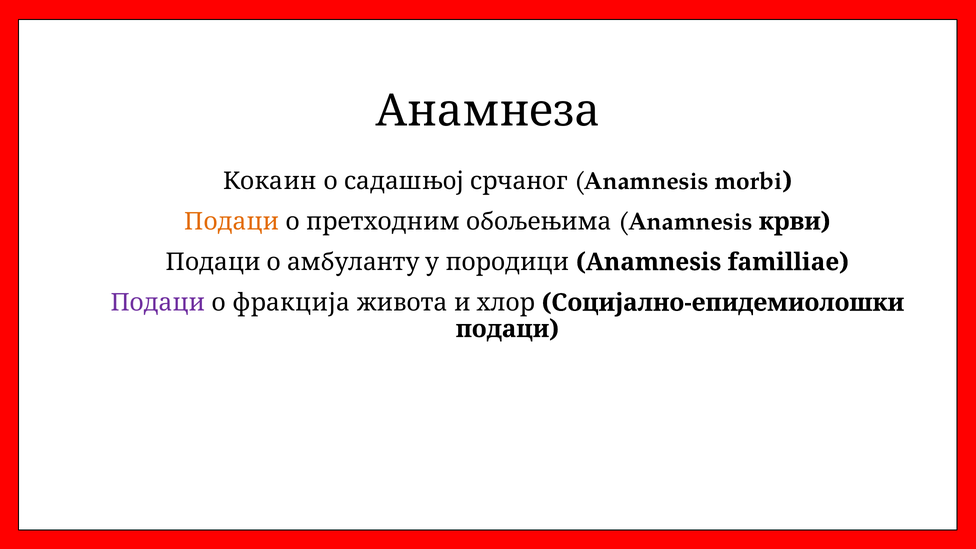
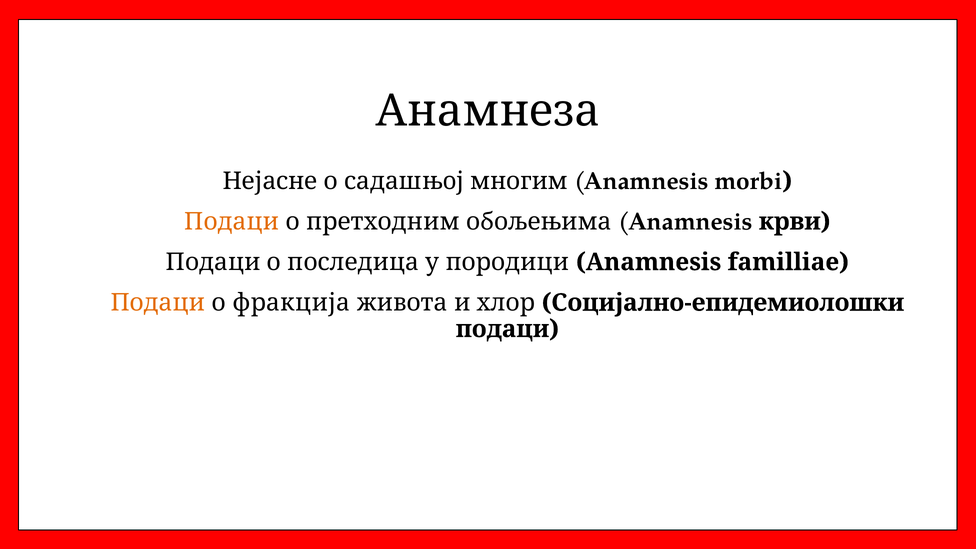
Кокаин: Кокаин -> Нејасне (270, 181)
срчаног: срчаног -> многим (519, 181)
амбуланту: амбуланту -> последица (353, 262)
Подаци colour: purple -> orange (158, 303)
